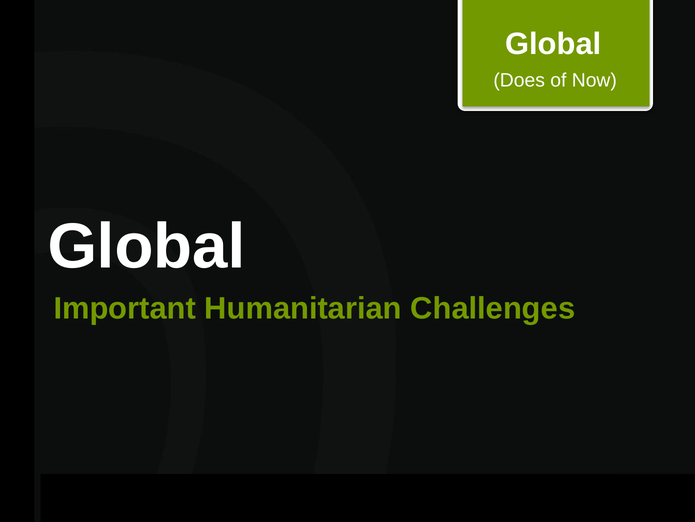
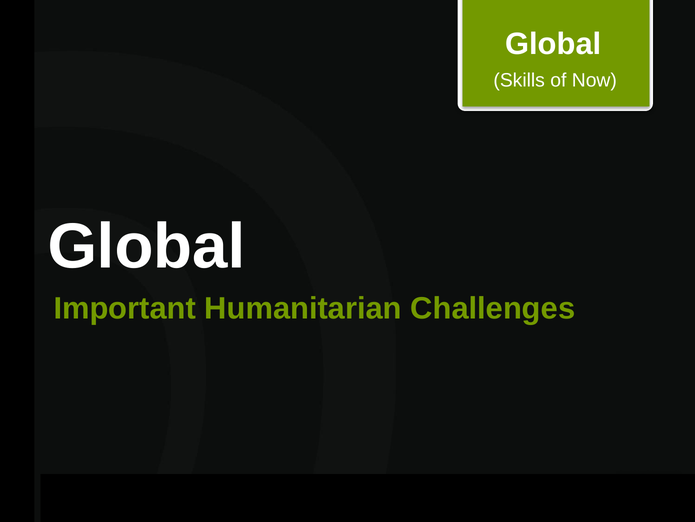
Does: Does -> Skills (519, 80)
